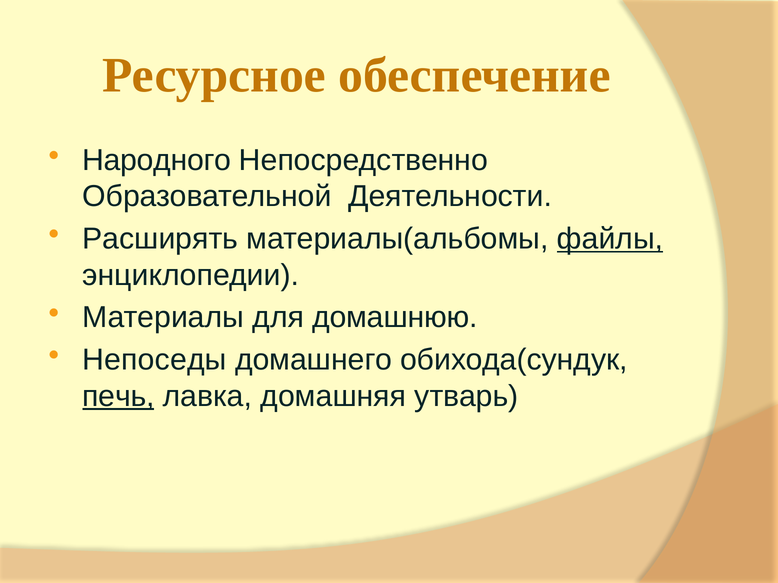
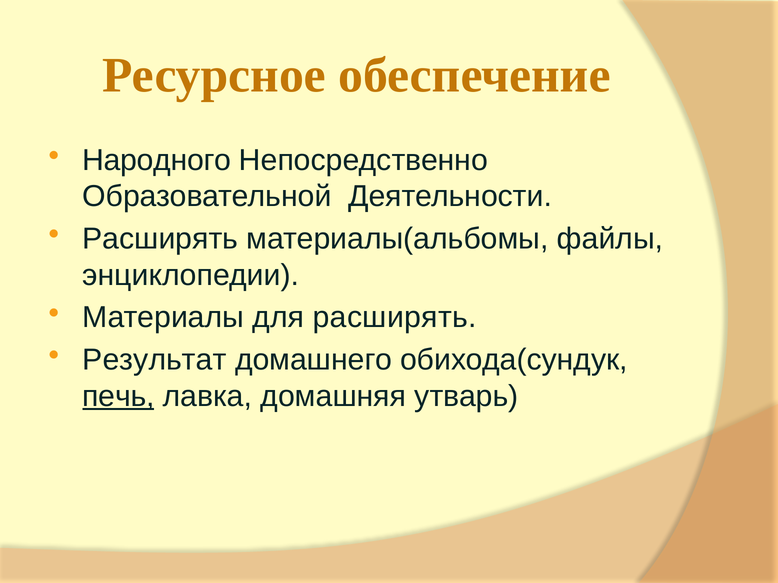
файлы underline: present -> none (610, 239)
для домашнюю: домашнюю -> расширять (395, 318)
Непоседы: Непоседы -> Результат (154, 360)
